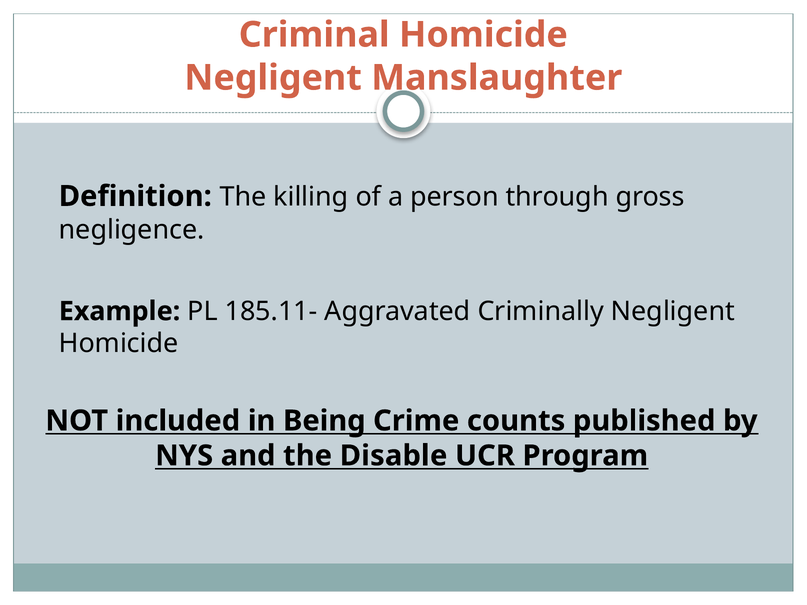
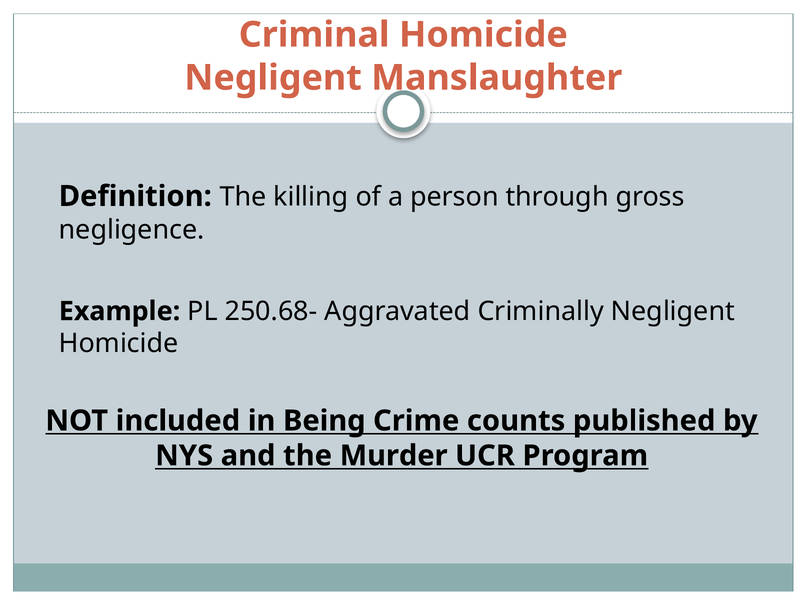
185.11-: 185.11- -> 250.68- (271, 311)
Disable: Disable -> Murder (394, 456)
